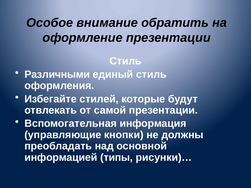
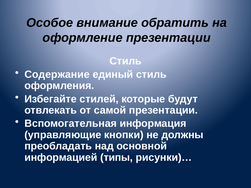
Различными: Различными -> Содержание (57, 75)
